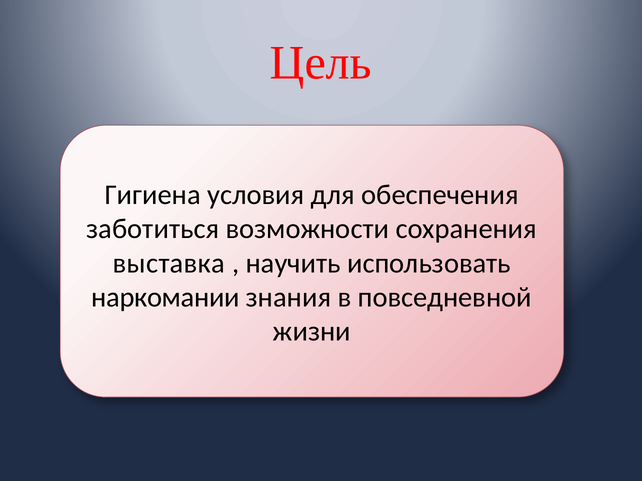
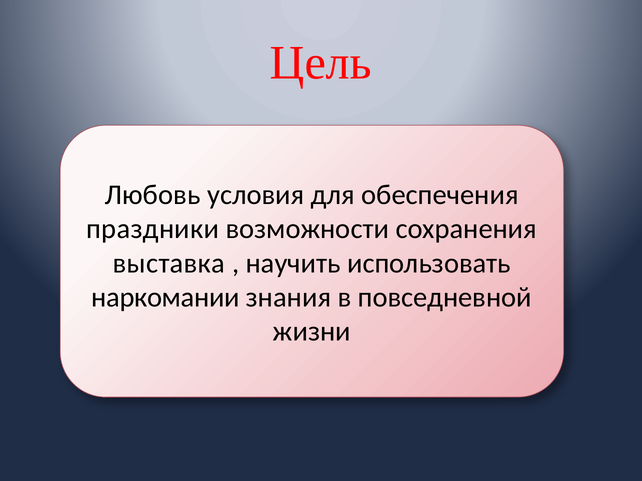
Гигиена: Гигиена -> Любовь (153, 195)
заботиться: заботиться -> праздники (153, 229)
